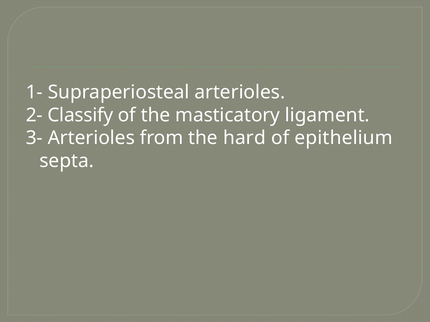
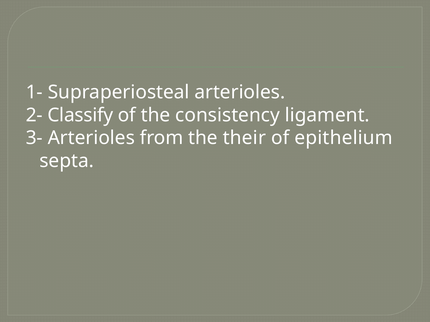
masticatory: masticatory -> consistency (228, 115)
hard: hard -> their (244, 138)
